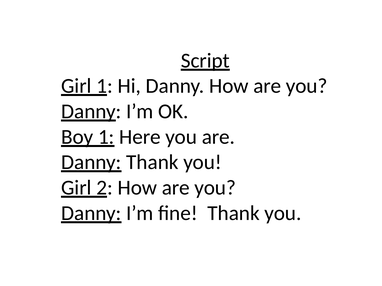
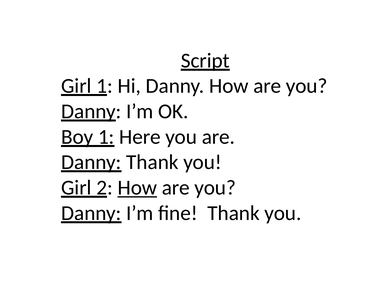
How underline: none -> present (137, 188)
